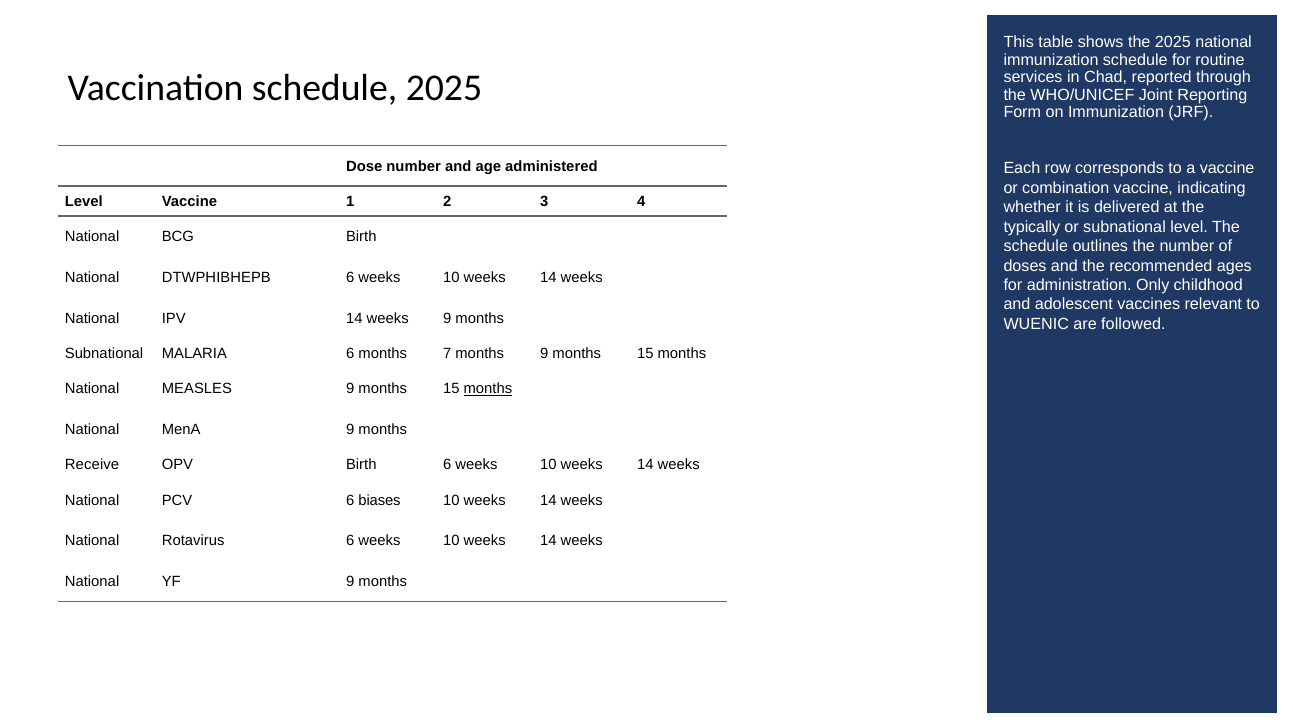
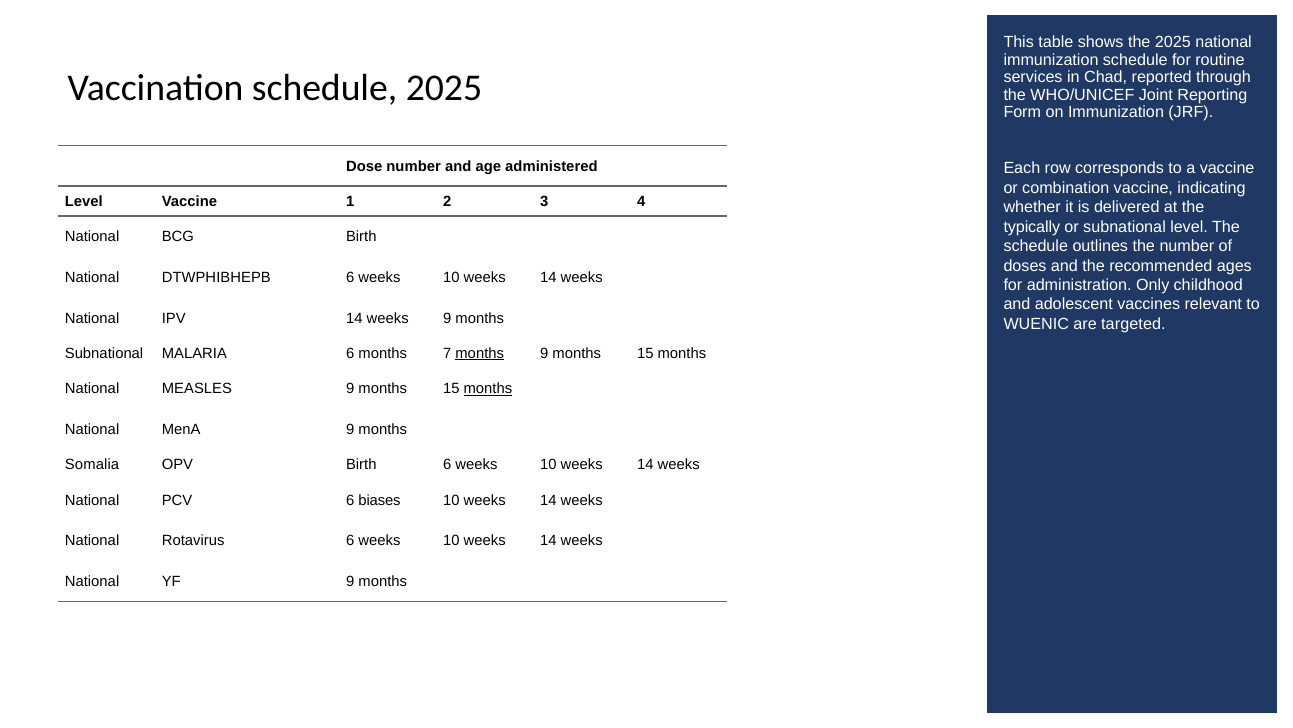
followed: followed -> targeted (1133, 324)
months underline: none -> present (480, 353)
Receive: Receive -> Somalia (92, 464)
